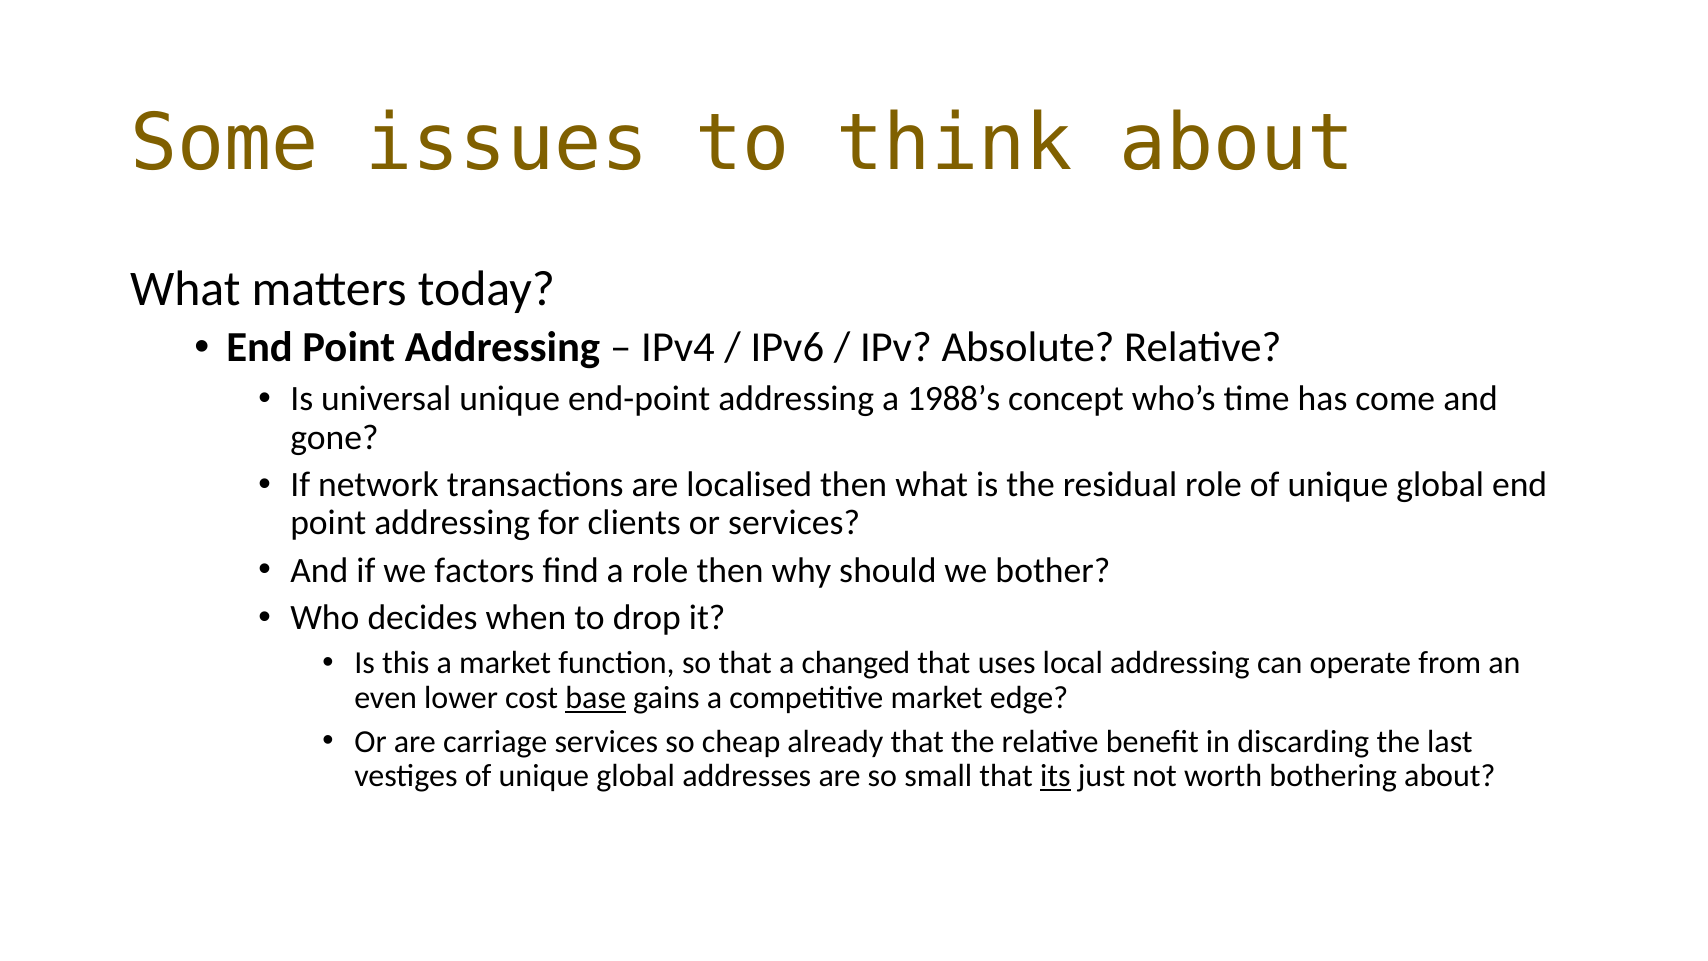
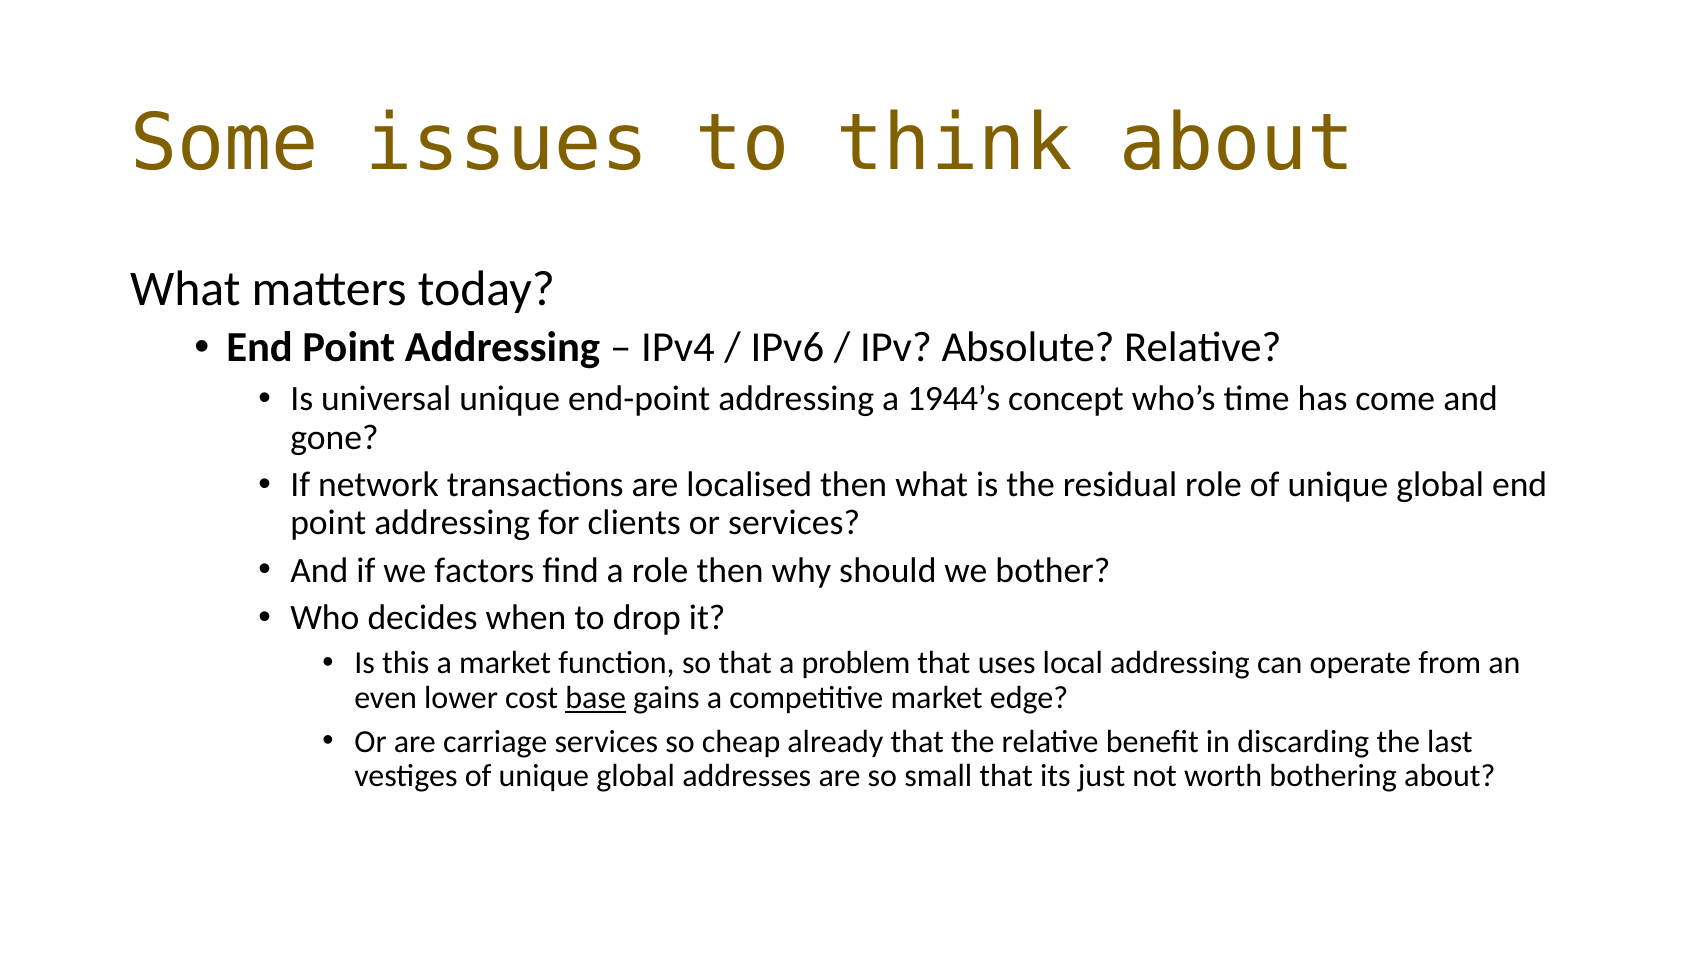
1988’s: 1988’s -> 1944’s (954, 399)
changed: changed -> problem (856, 663)
its underline: present -> none (1055, 776)
